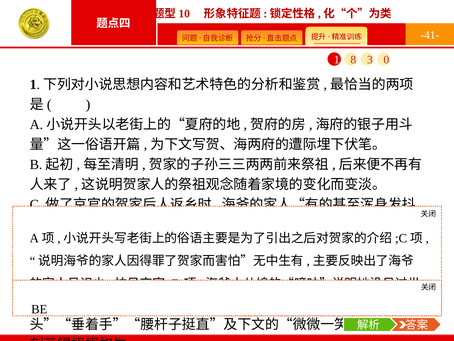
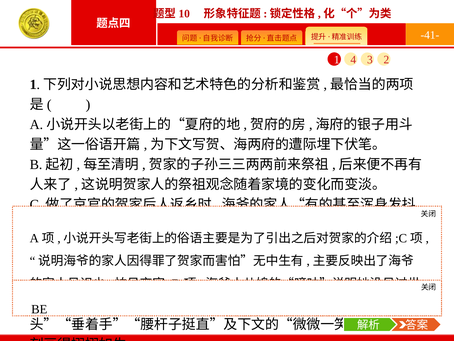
8: 8 -> 4 (353, 60)
0: 0 -> 2 (386, 60)
